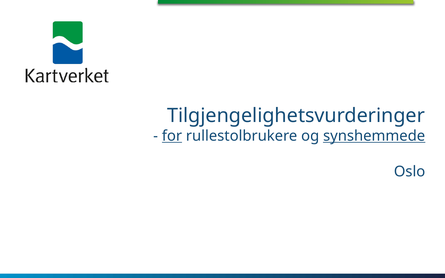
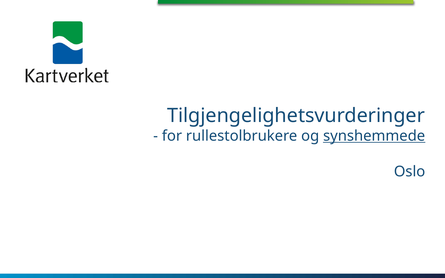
for underline: present -> none (172, 136)
